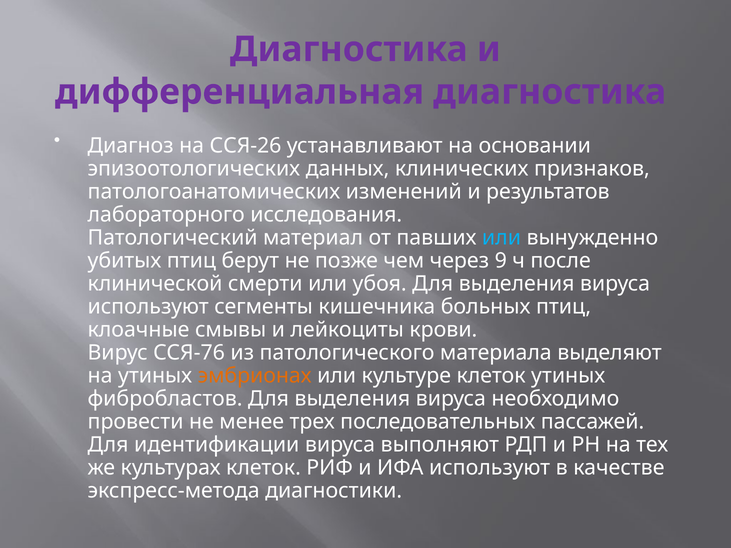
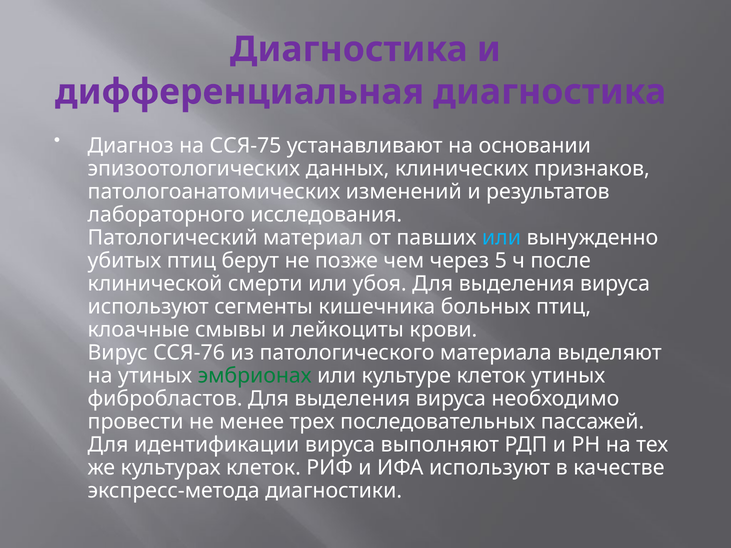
ССЯ-26: ССЯ-26 -> ССЯ-75 (246, 146)
9: 9 -> 5 (501, 261)
эмбрионах colour: orange -> green (255, 376)
